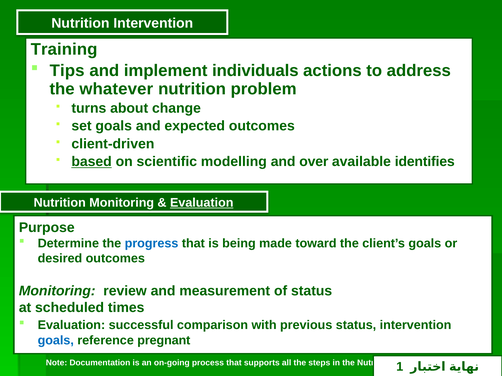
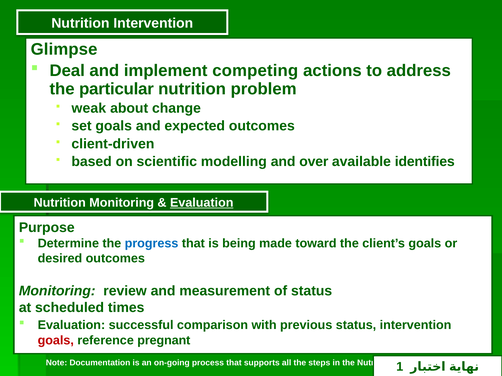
Training: Training -> Glimpse (64, 49)
Tips: Tips -> Deal (67, 71)
individuals: individuals -> competing (255, 71)
whatever: whatever -> particular (116, 89)
turns: turns -> weak (89, 108)
based underline: present -> none (92, 162)
goals colour: blue -> red (56, 341)
